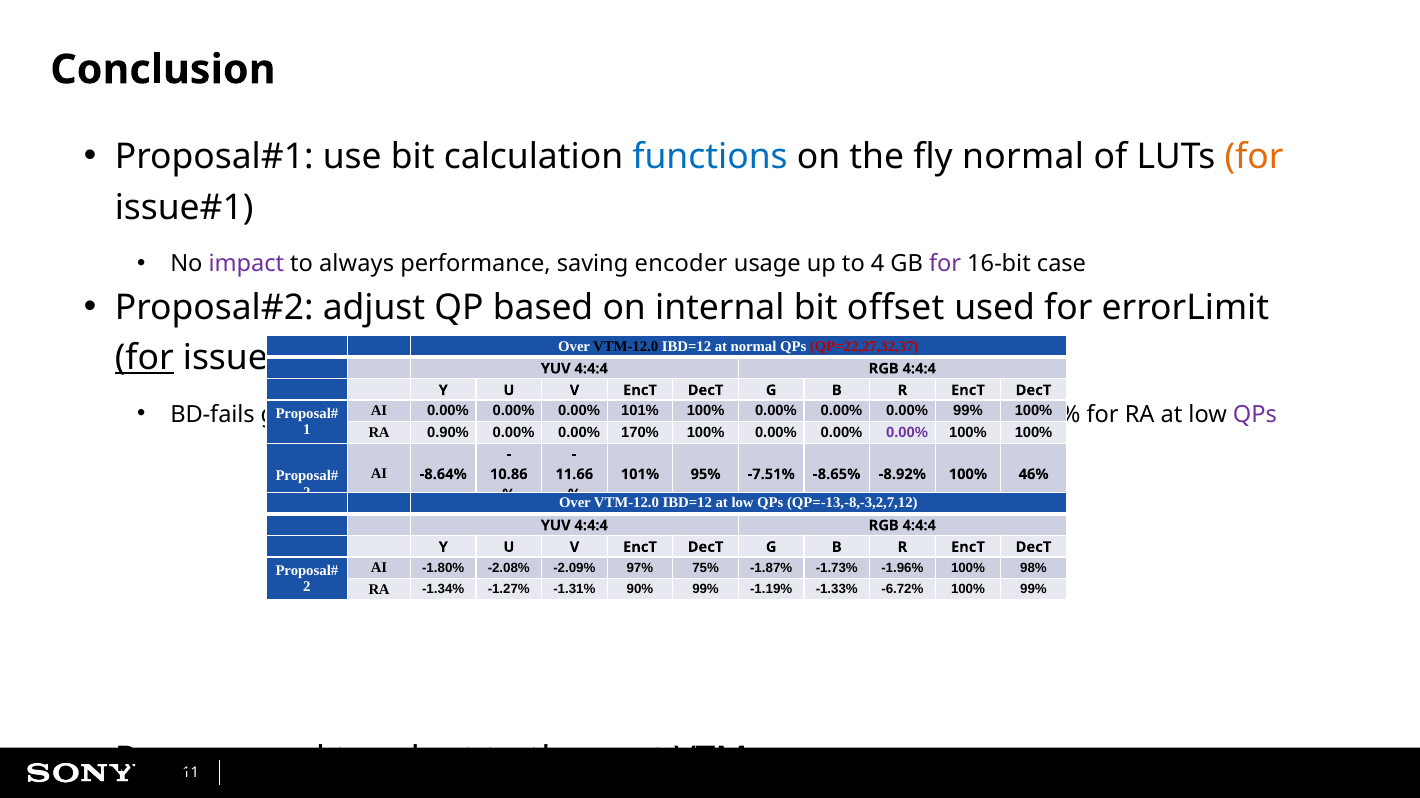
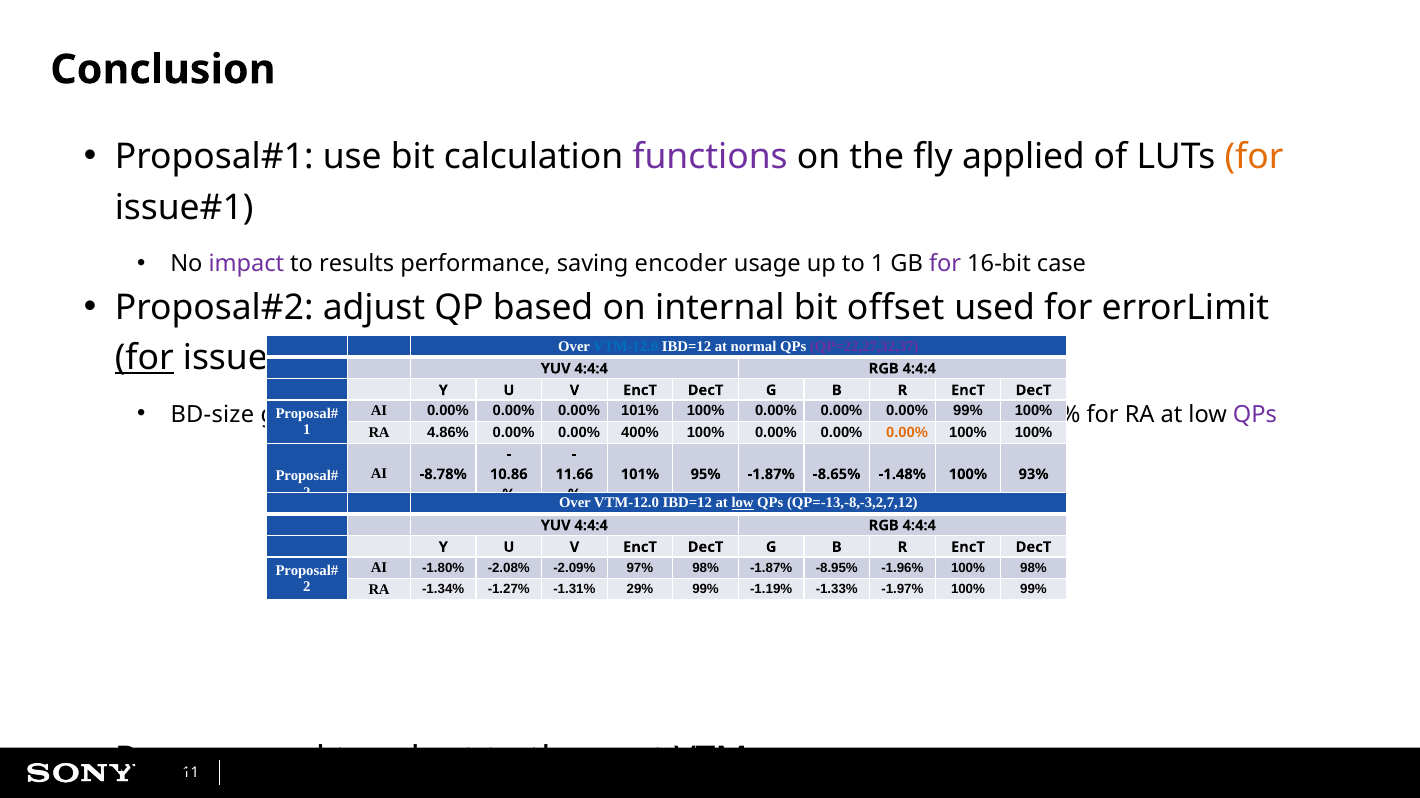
functions colour: blue -> purple (710, 157)
fly normal: normal -> applied (1023, 157)
always: always -> results (357, 264)
to 4: 4 -> 1 (878, 264)
VTM-12.0 colour: black -> blue (626, 346)
QP=22,27,32,37 colour: red -> purple (864, 346)
BD-fails: BD-fails -> BD-size (212, 415)
0.90%: 0.90% -> 4.86% (448, 433)
170%: 170% -> 400% (640, 433)
0.00% colour: purple -> orange (907, 433)
-8.64%: -8.64% -> -8.78% (443, 474)
95% -7.51%: -7.51% -> -1.87% (771, 474)
-8.92%: -8.92% -> -1.48% (902, 474)
46%: 46% -> 93% (1034, 474)
low underline: none -> present (743, 503)
97% 75%: 75% -> 98% (706, 568)
-1.73%: -1.73% -> -8.95% (837, 568)
90%: 90% -> 29% (640, 589)
-6.72%: -6.72% -> -1.97% (902, 589)
